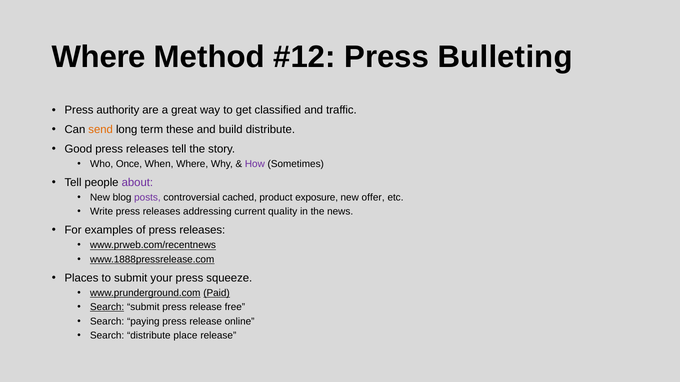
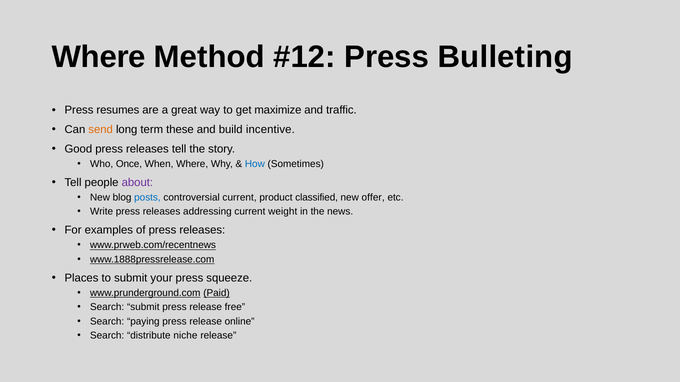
authority: authority -> resumes (118, 110)
classified: classified -> maximize (278, 110)
build distribute: distribute -> incentive (270, 130)
How colour: purple -> blue (255, 164)
posts colour: purple -> blue (147, 198)
controversial cached: cached -> current (240, 198)
exposure: exposure -> classified (317, 198)
quality: quality -> weight (283, 212)
Search underline: present -> none (107, 308)
place: place -> niche (185, 336)
